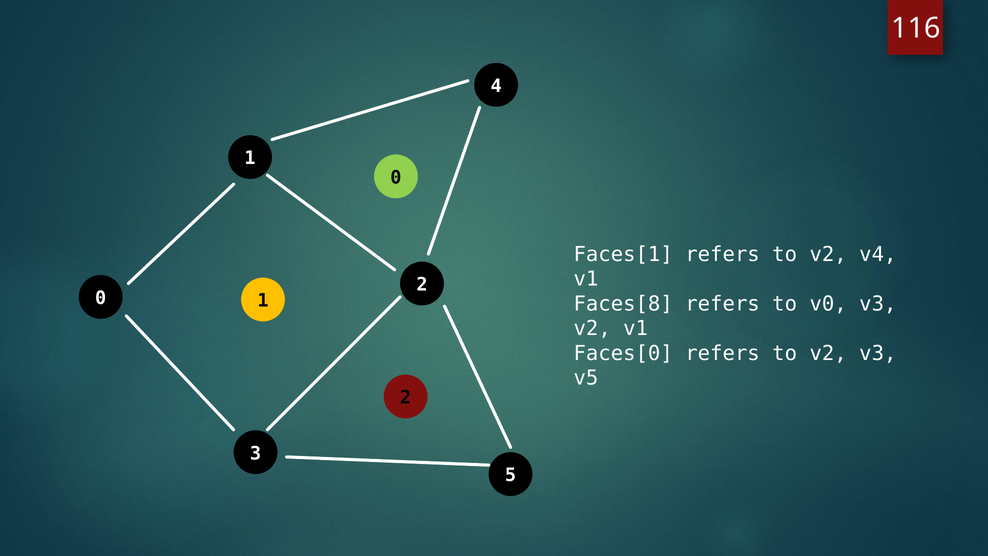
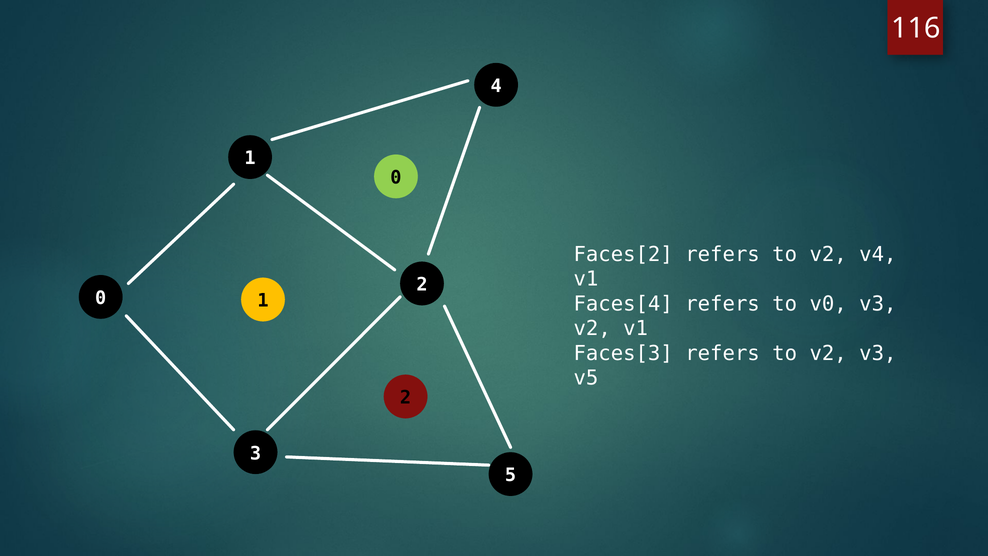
Faces[1: Faces[1 -> Faces[2 (623, 254)
Faces[8: Faces[8 -> Faces[4 (623, 304)
Faces[0: Faces[0 -> Faces[3 (623, 353)
